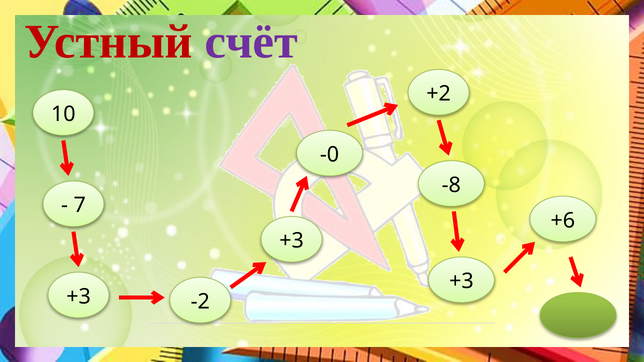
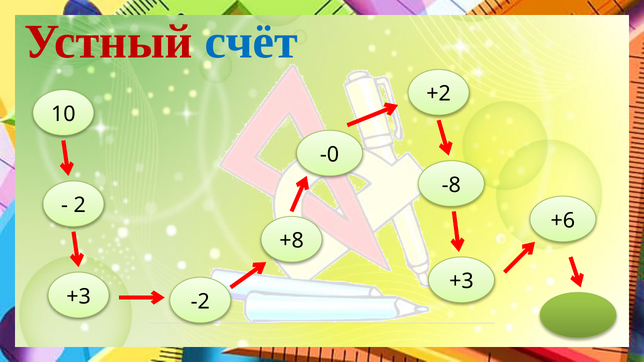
счёт colour: purple -> blue (251, 42)
7: 7 -> 2 (80, 205)
+3: +3 -> +8 (292, 241)
